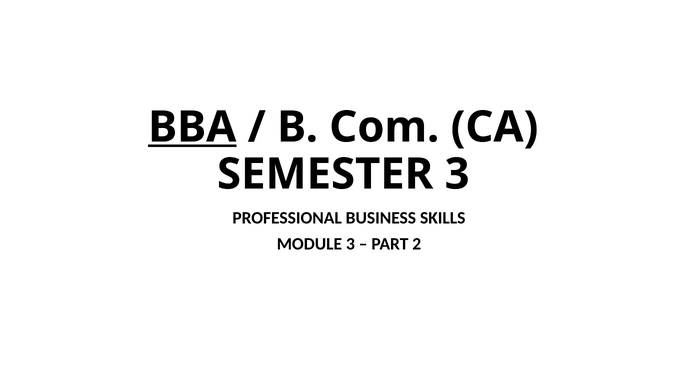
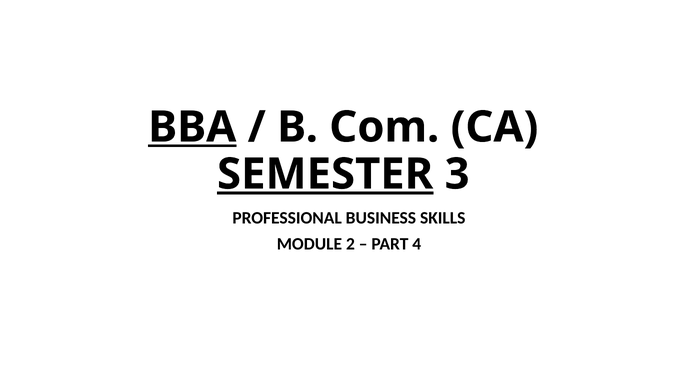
SEMESTER underline: none -> present (325, 174)
MODULE 3: 3 -> 2 (350, 244)
2: 2 -> 4 (417, 244)
